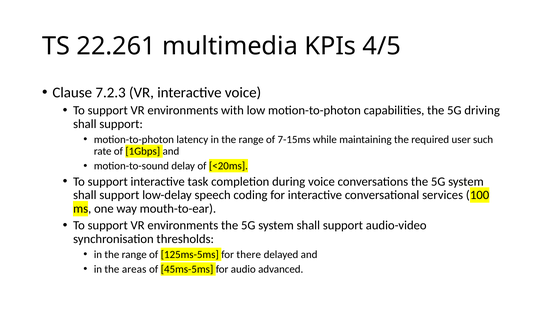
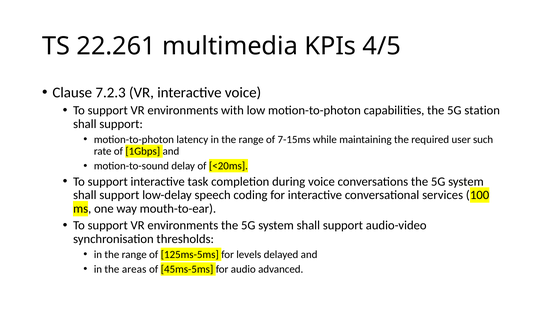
driving: driving -> station (482, 110)
there: there -> levels (249, 255)
